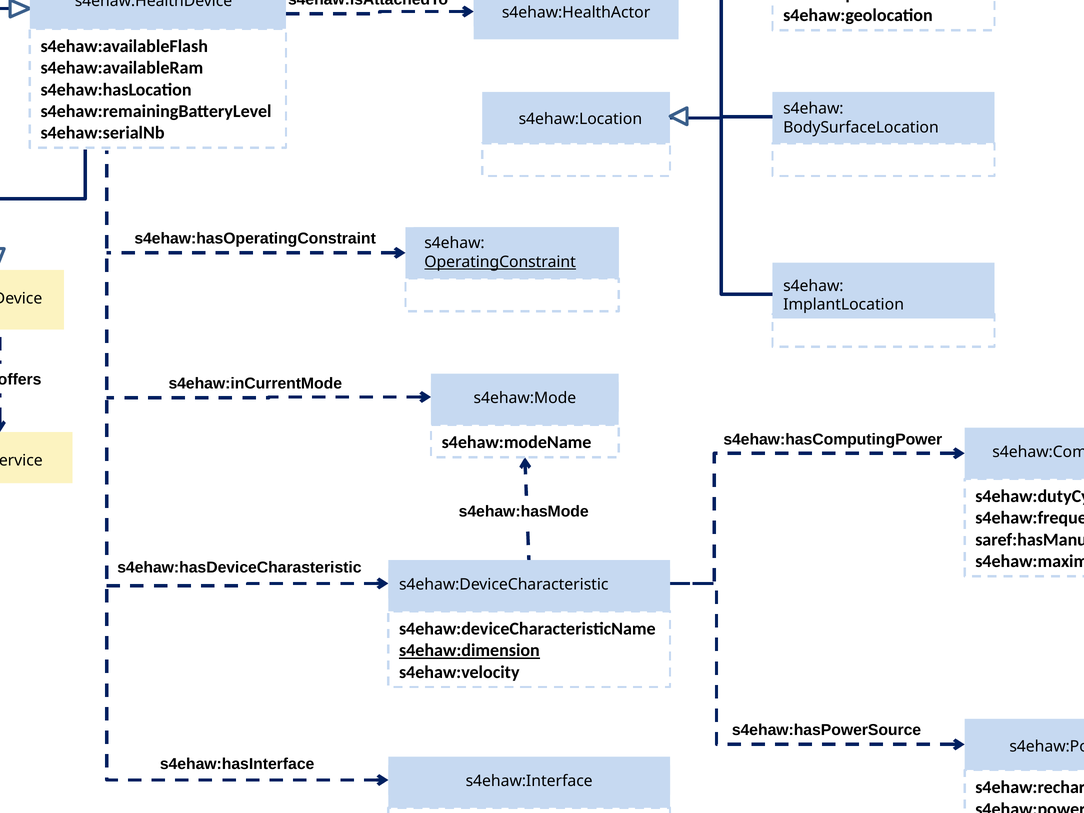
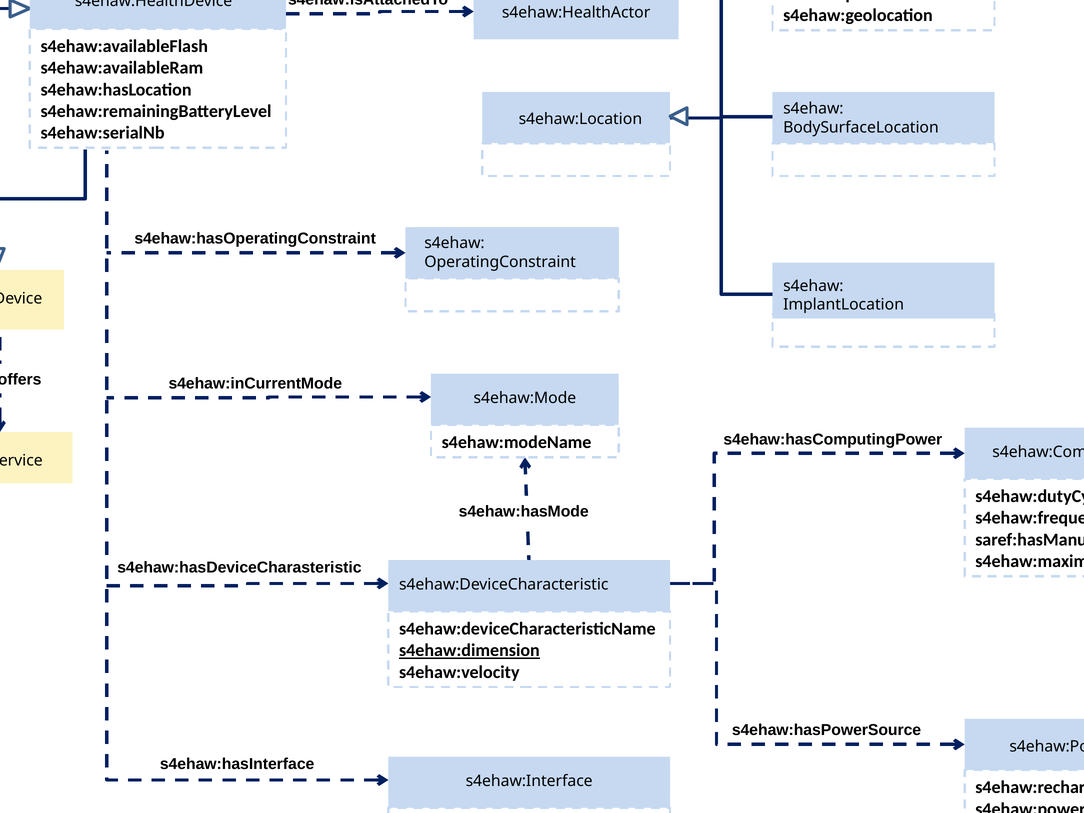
OperatingConstraint underline: present -> none (500, 262)
